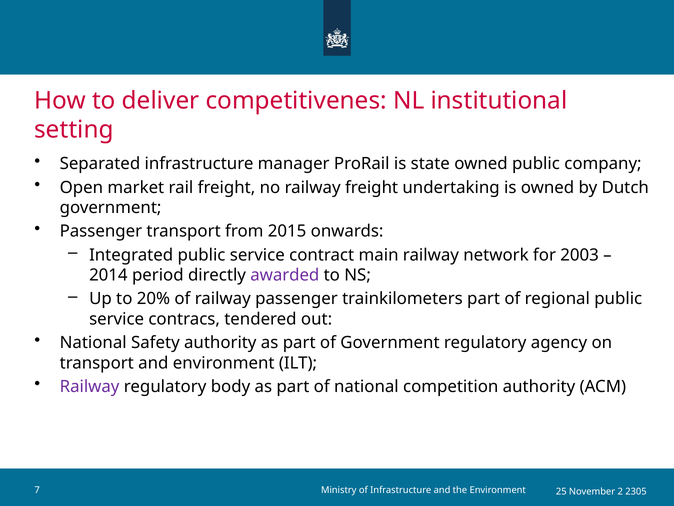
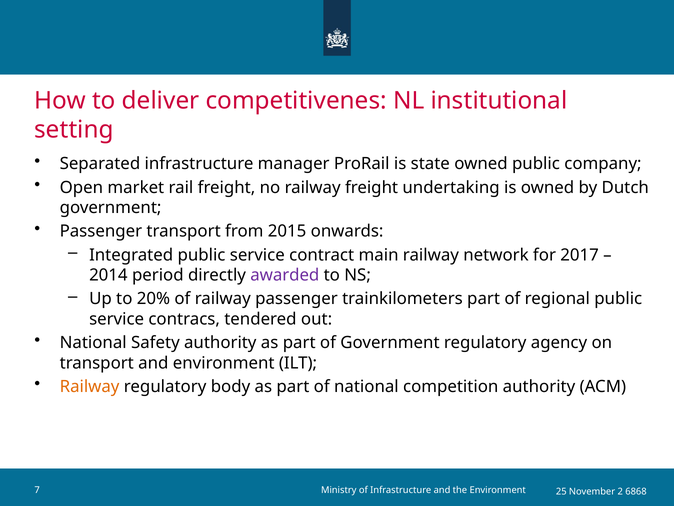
2003: 2003 -> 2017 (580, 255)
Railway colour: purple -> orange (90, 386)
2305: 2305 -> 6868 (636, 491)
